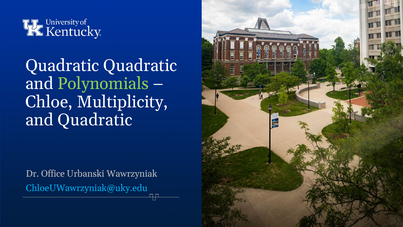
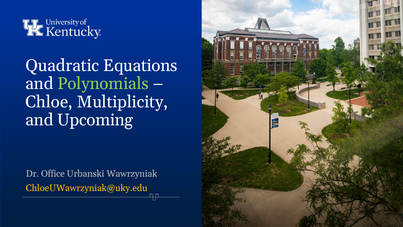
Quadratic Quadratic: Quadratic -> Equations (140, 65)
and Quadratic: Quadratic -> Upcoming (95, 120)
ChloeUWawrzyniak@uky.edu colour: light blue -> yellow (87, 188)
